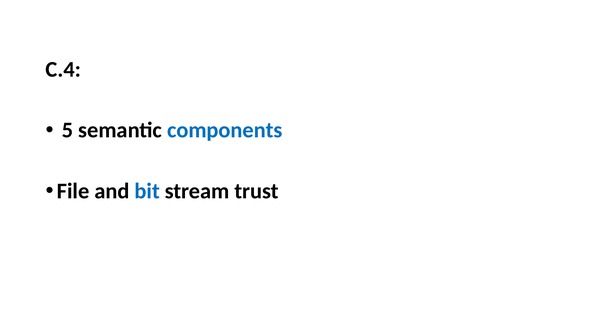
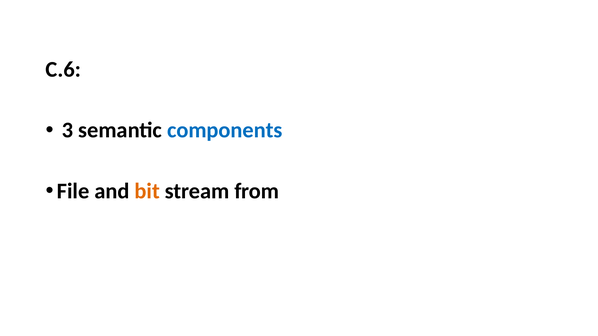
C.4: C.4 -> C.6 (63, 69)
5: 5 -> 3 (67, 130)
bit colour: blue -> orange (147, 191)
trust: trust -> from (257, 191)
